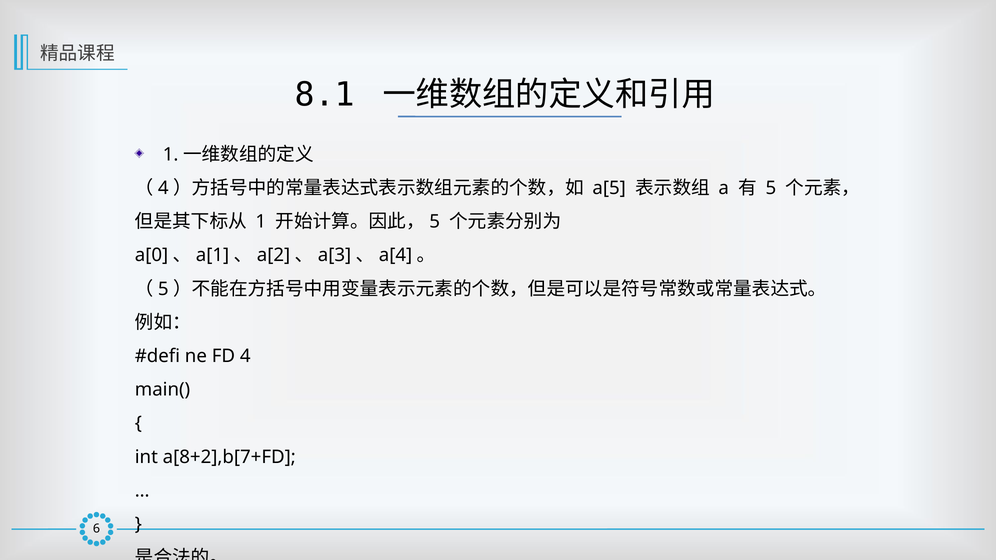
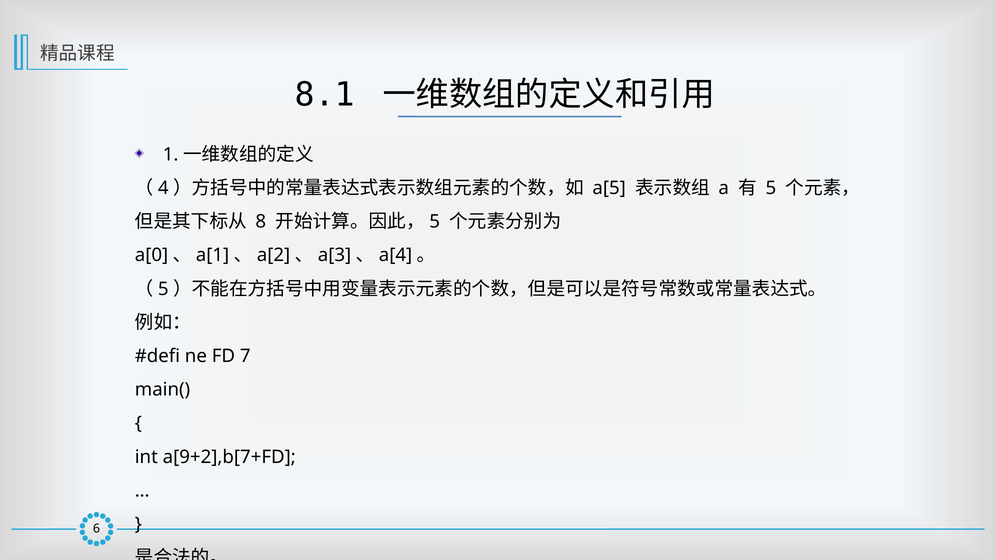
1: 1 -> 8 (261, 222)
4: 4 -> 7 (245, 356)
a[8+2],b[7+FD: a[8+2],b[7+FD -> a[9+2],b[7+FD (229, 457)
